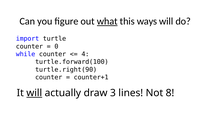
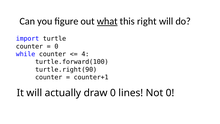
ways: ways -> right (147, 21)
will underline: present -> none (34, 93)
draw 3: 3 -> 0 (113, 93)
Not 8: 8 -> 0 (170, 93)
